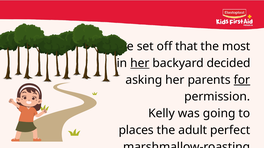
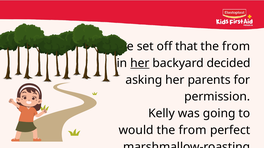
most: most -> from (236, 47)
for underline: present -> none (242, 80)
places: places -> would (136, 131)
adult: adult -> from (193, 131)
